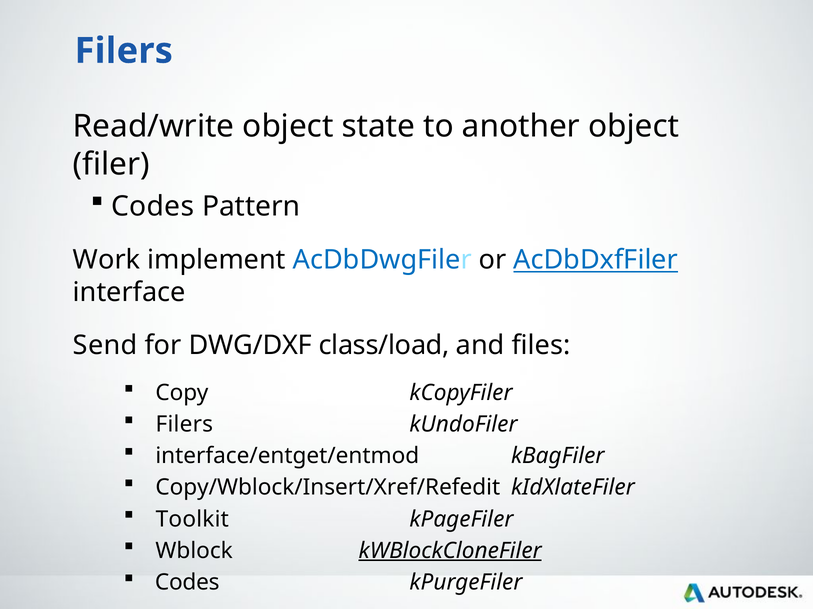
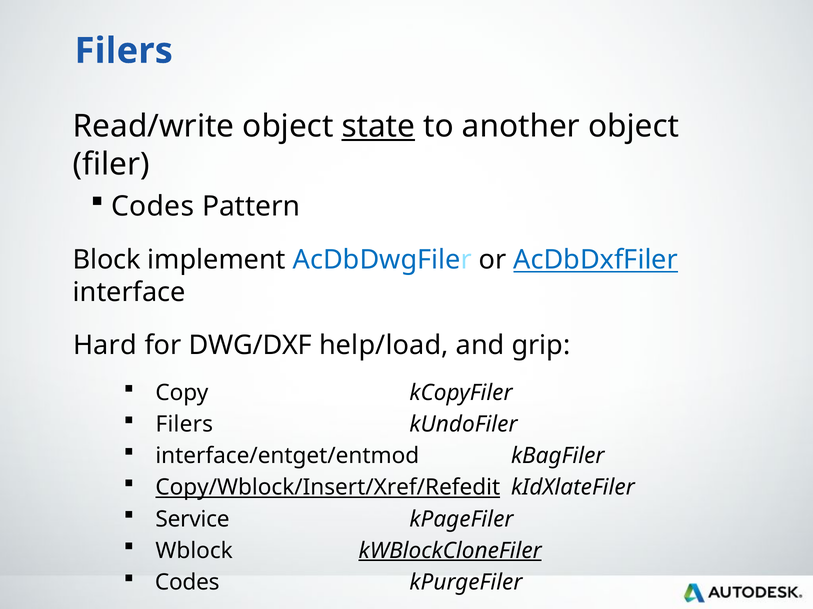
state underline: none -> present (378, 126)
Work: Work -> Block (107, 260)
Send: Send -> Hard (105, 346)
class/load: class/load -> help/load (384, 346)
files: files -> grip (541, 346)
Copy/Wblock/Insert/Xref/Refedit underline: none -> present (328, 488)
Toolkit: Toolkit -> Service (192, 520)
